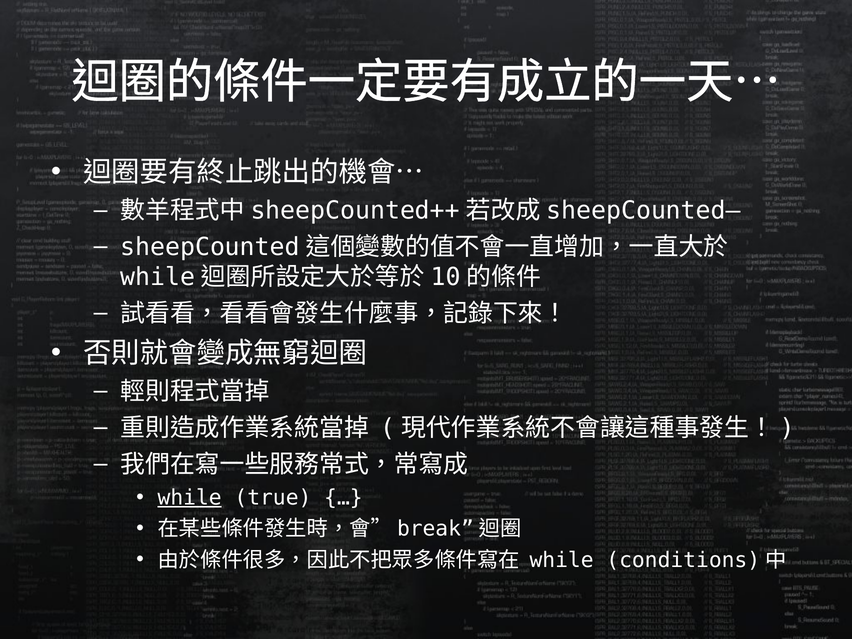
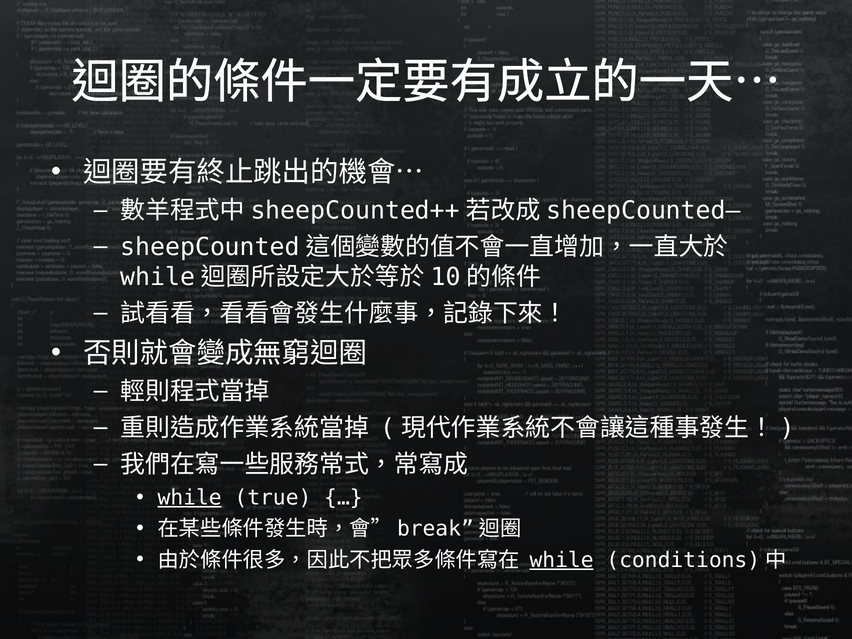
while underline: none -> present (562, 560)
